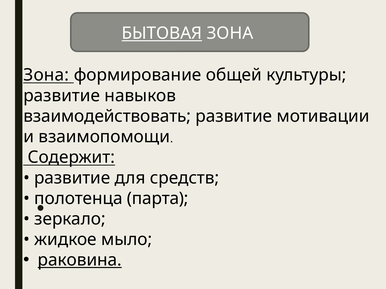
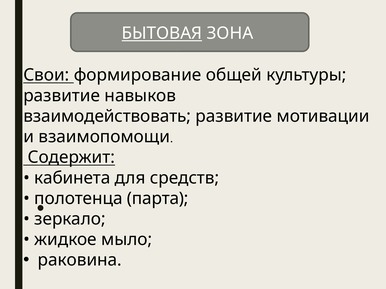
Зона: Зона -> Свои (46, 75)
развитие: развитие -> кабинета (72, 178)
раковина underline: present -> none (80, 261)
